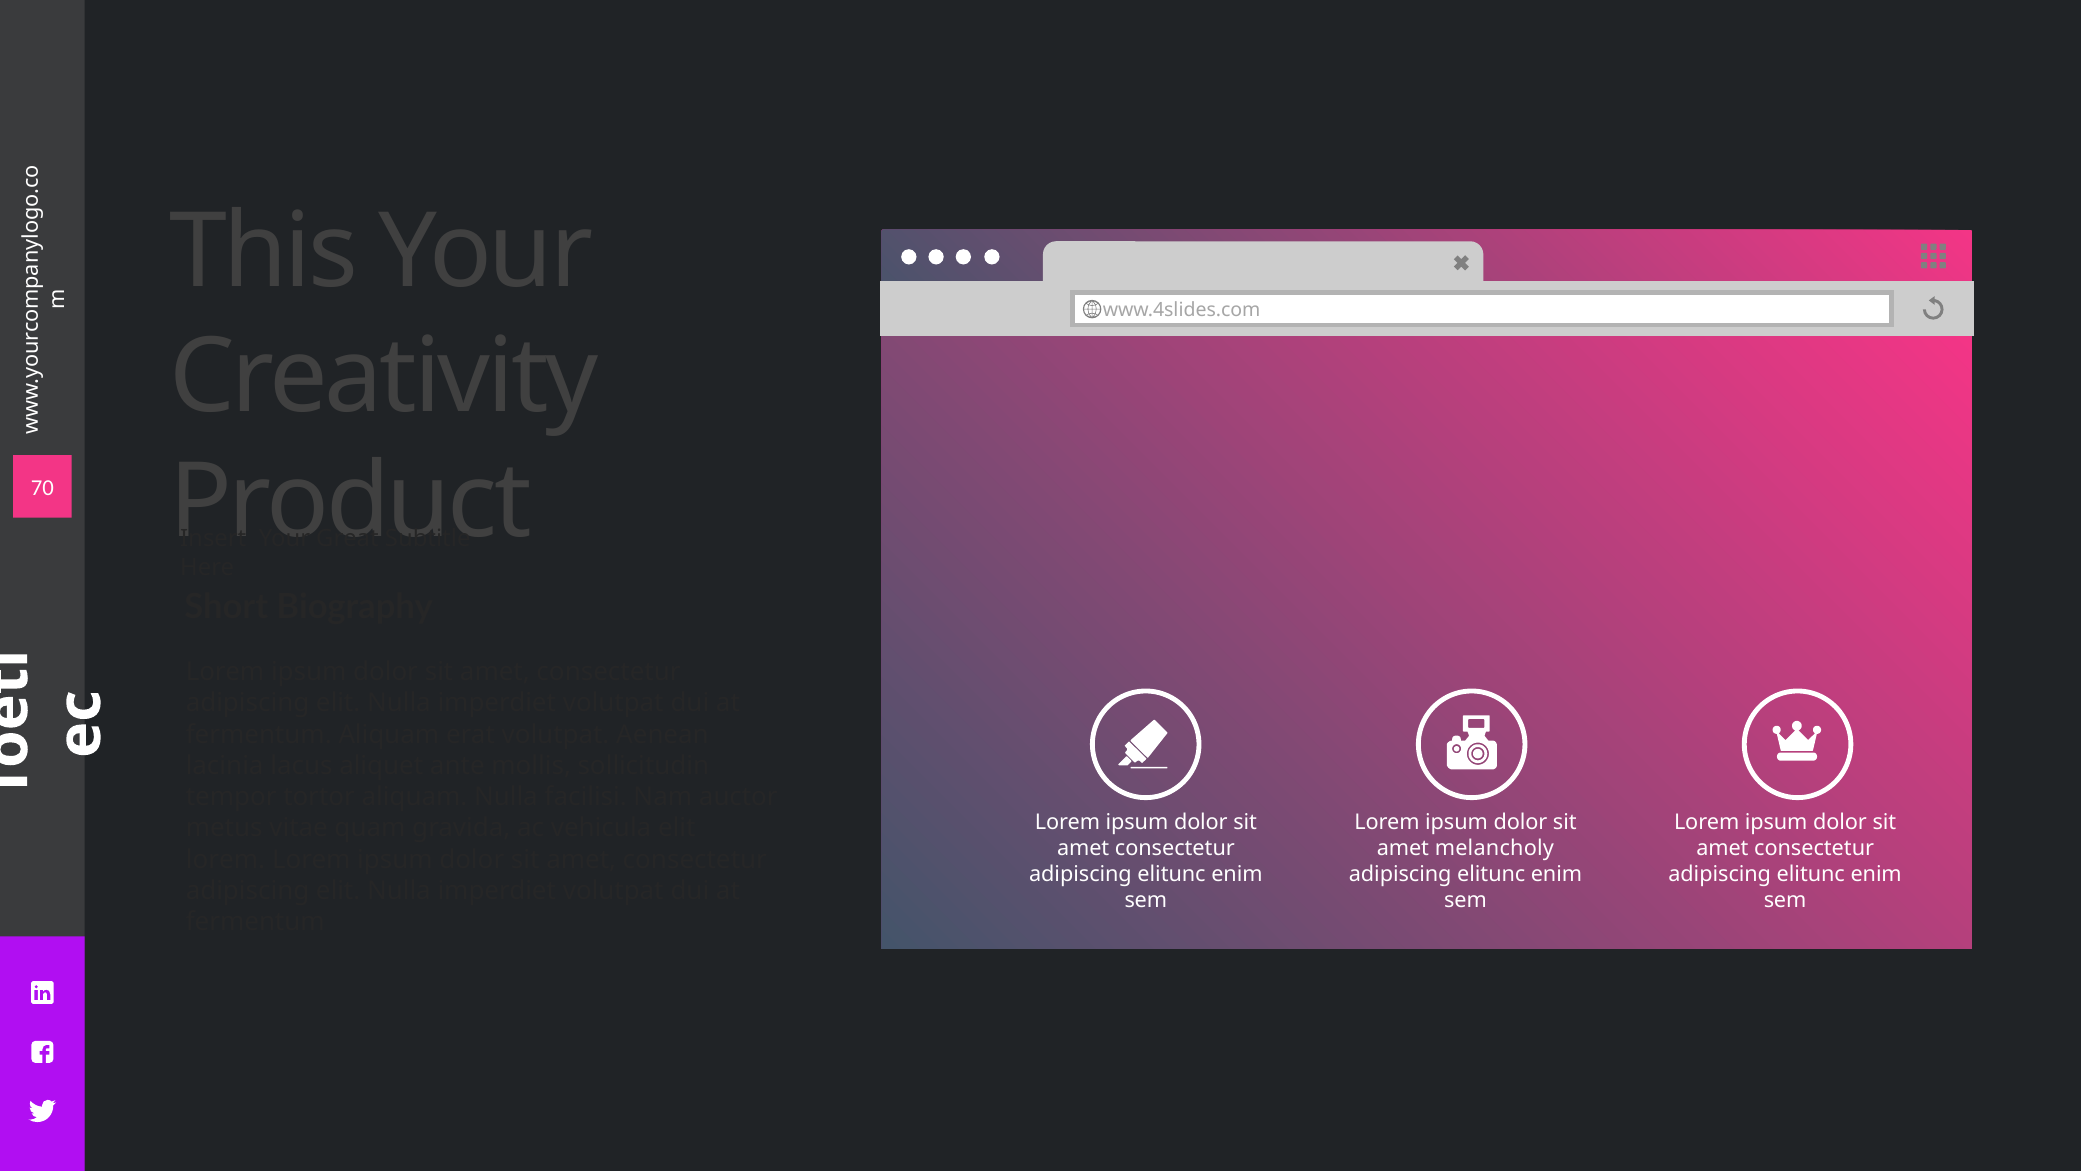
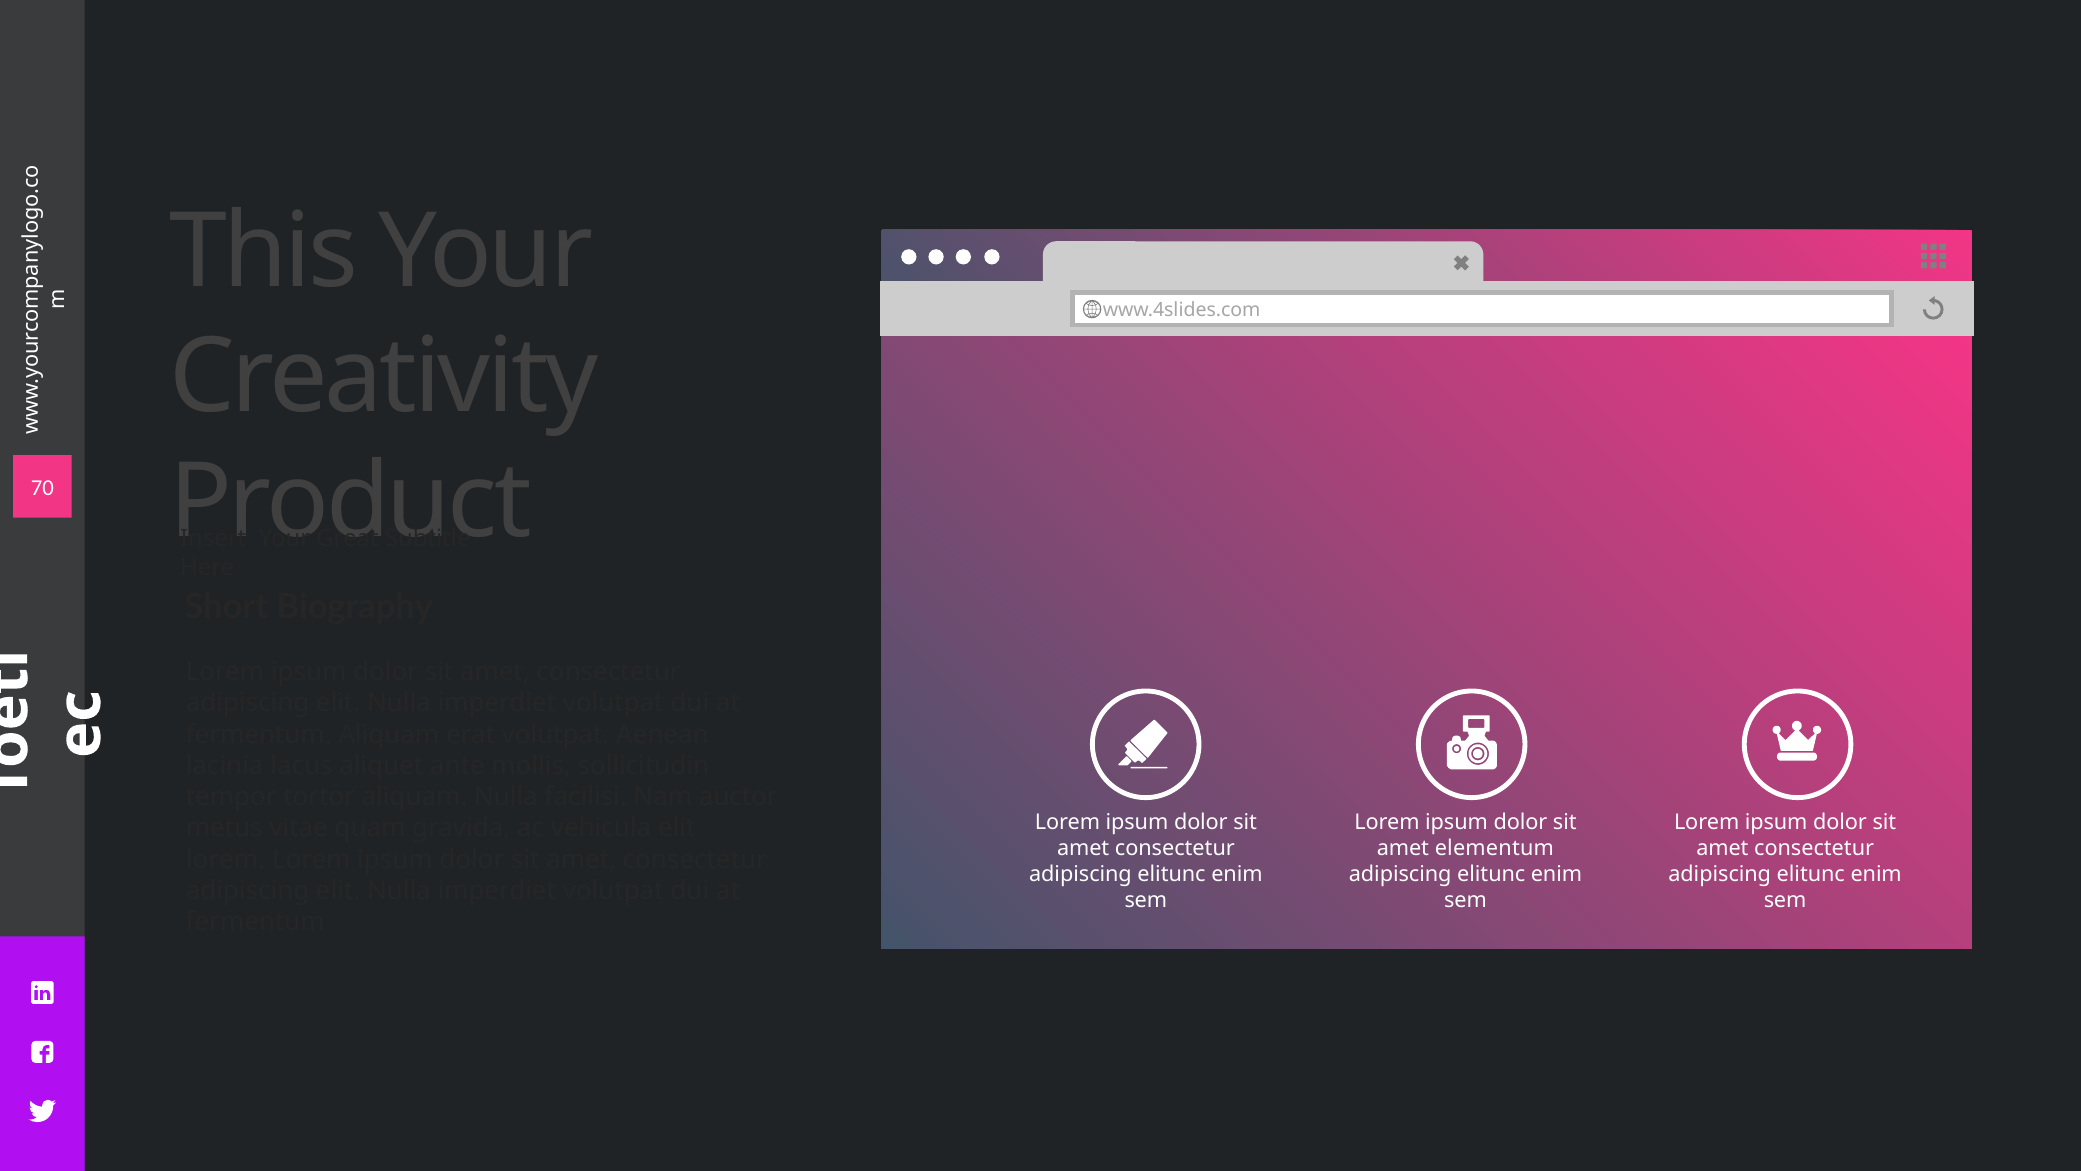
melancholy: melancholy -> elementum (1494, 848)
